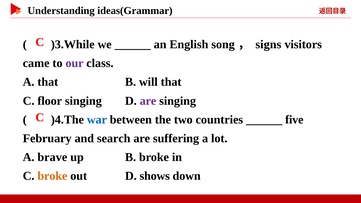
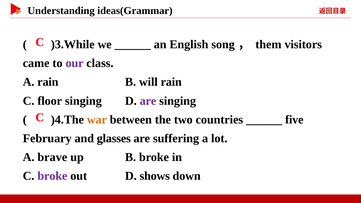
signs: signs -> them (268, 44)
A that: that -> rain (48, 82)
will that: that -> rain (171, 82)
war colour: blue -> orange (97, 120)
search: search -> glasses (114, 138)
broke colour: orange -> purple (52, 176)
